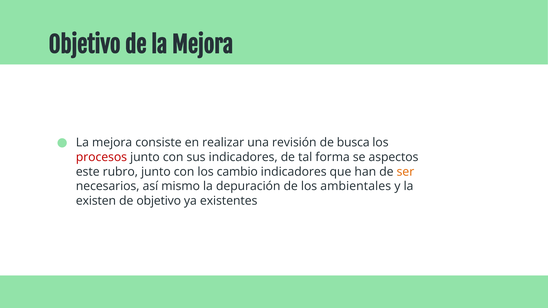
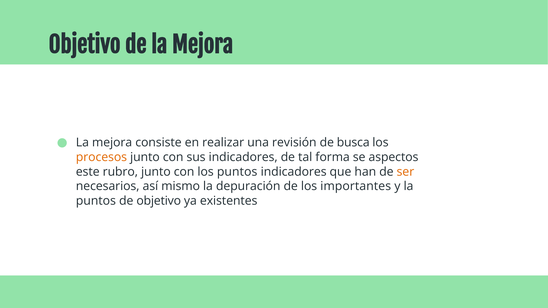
procesos colour: red -> orange (101, 157)
los cambio: cambio -> puntos (237, 172)
ambientales: ambientales -> importantes (356, 186)
existen: existen -> puntos (96, 201)
